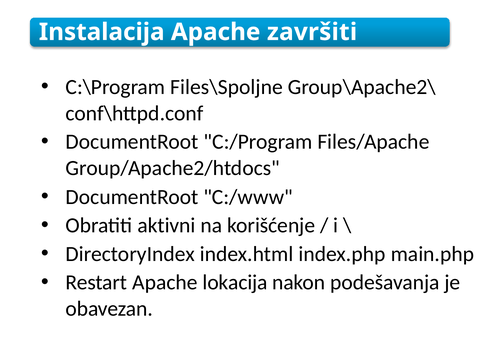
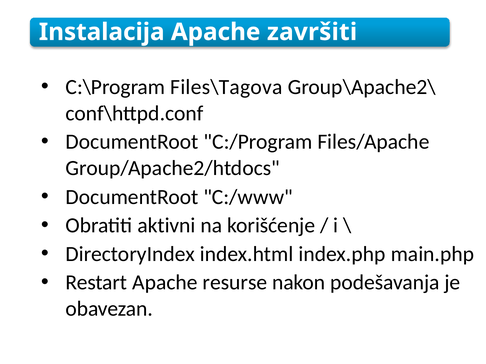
Files\Spoljne: Files\Spoljne -> Files\Tagova (226, 87)
lokacija: lokacija -> resurse (235, 283)
